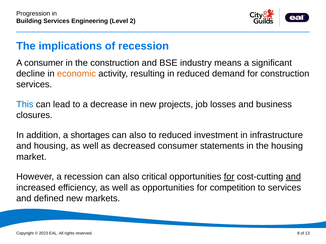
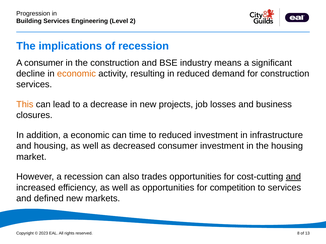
This colour: blue -> orange (25, 105)
a shortages: shortages -> economic (90, 135)
also: also -> time (138, 135)
consumer statements: statements -> investment (222, 146)
critical: critical -> trades (154, 177)
for underline: present -> none (229, 177)
